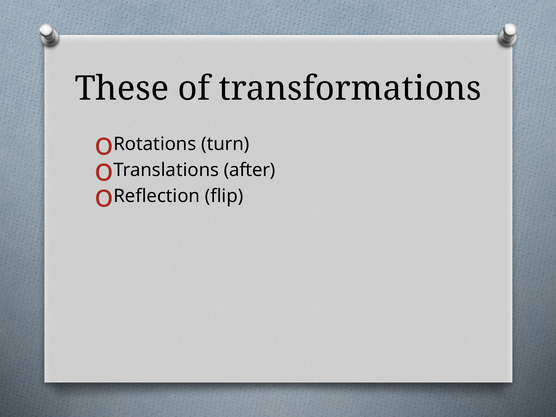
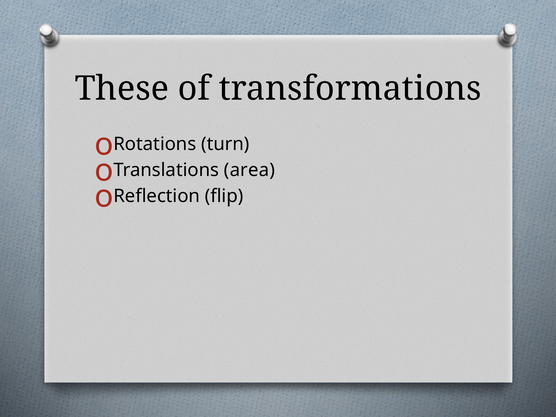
after: after -> area (249, 170)
